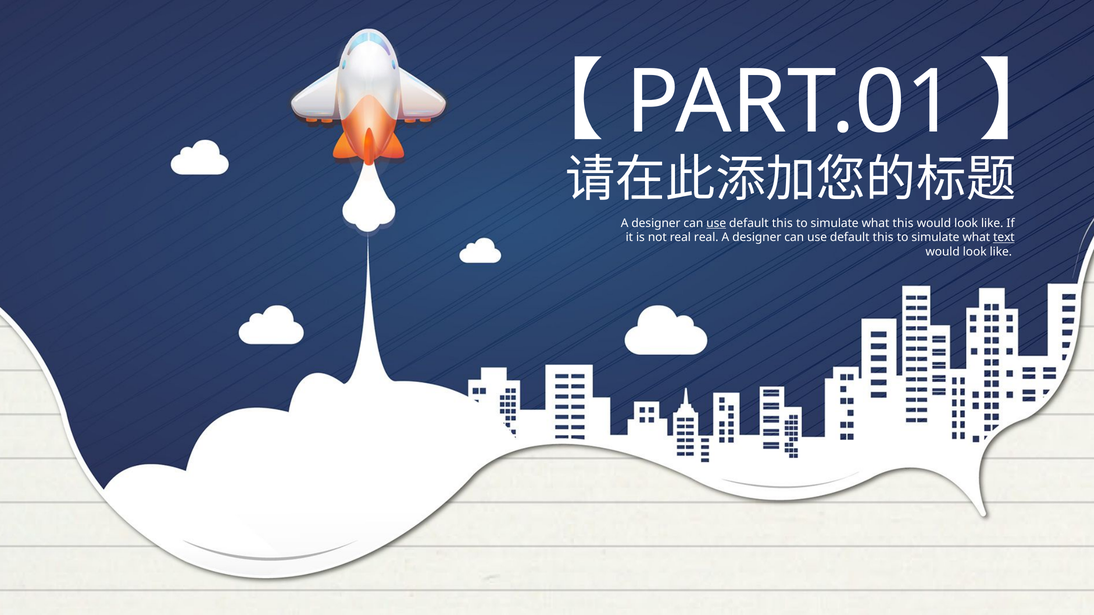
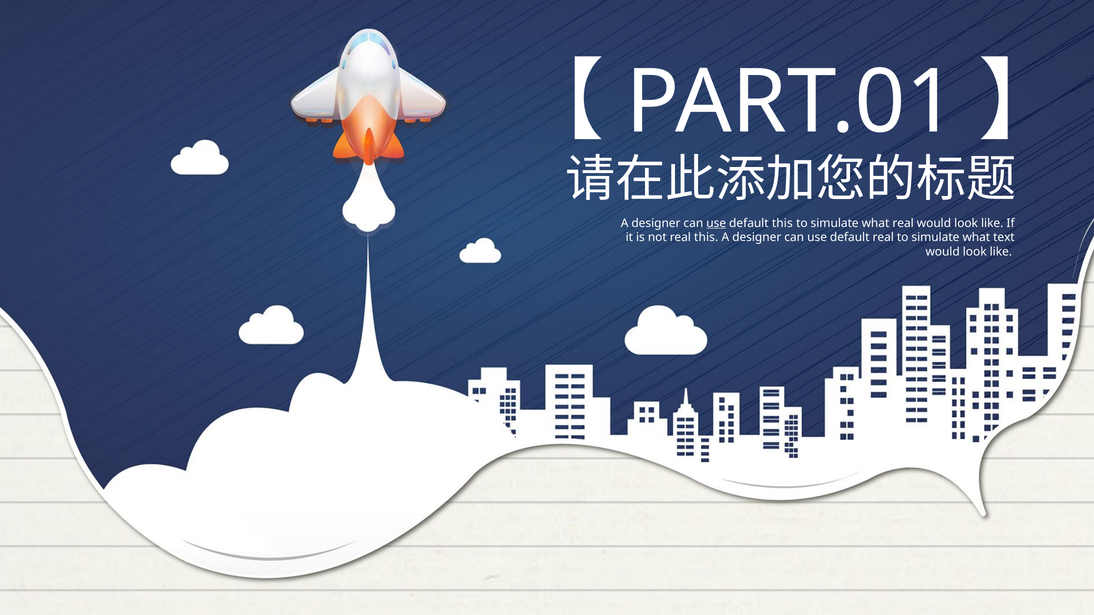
what this: this -> real (903, 223)
real real: real -> this (706, 238)
this: this -> real (883, 238)
text underline: present -> none (1004, 238)
